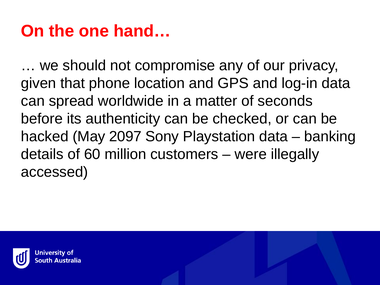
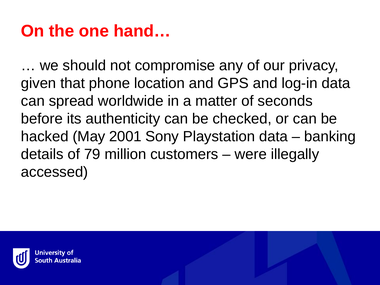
2097: 2097 -> 2001 (125, 137)
60: 60 -> 79 (92, 154)
